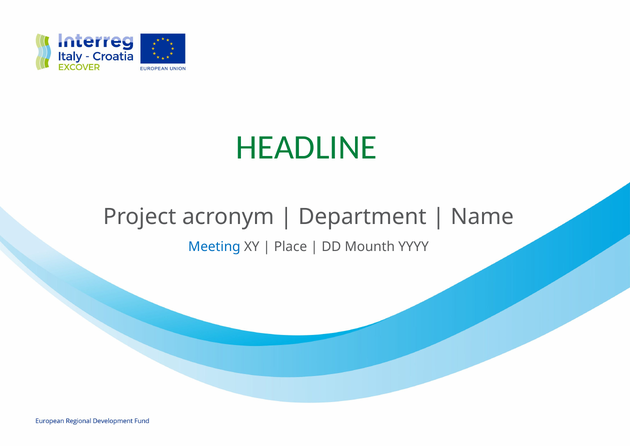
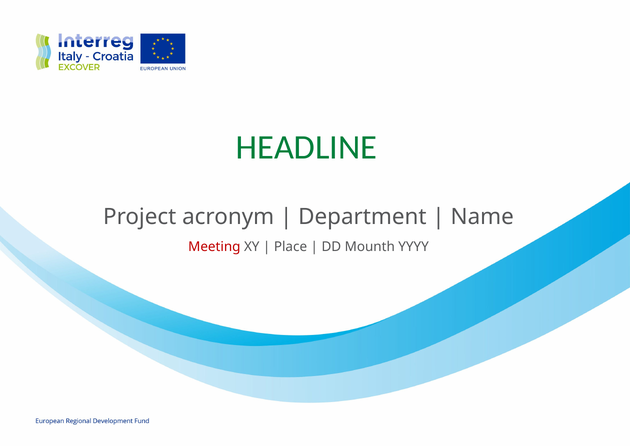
Meeting colour: blue -> red (214, 247)
